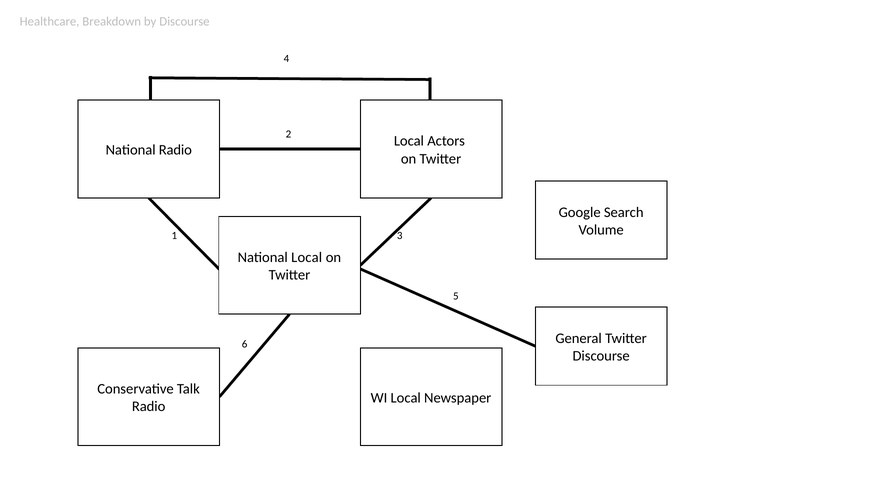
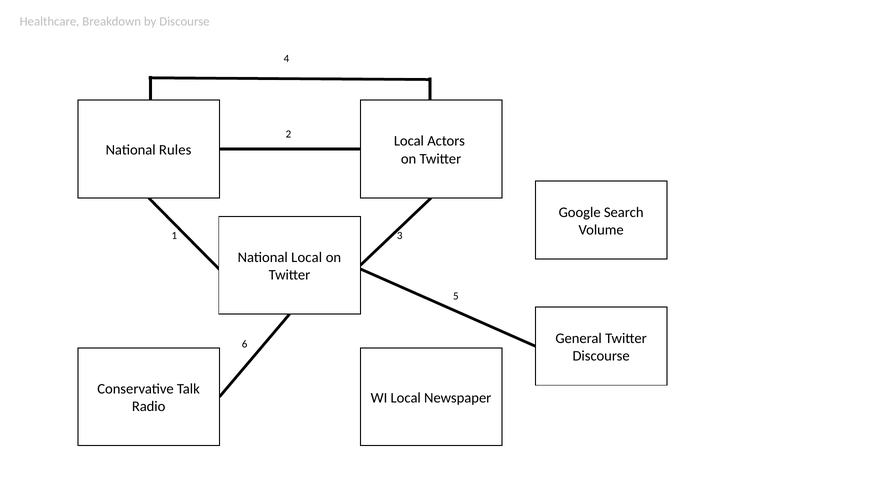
National Radio: Radio -> Rules (175, 150)
